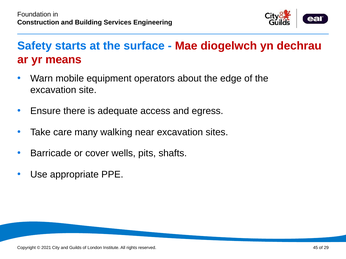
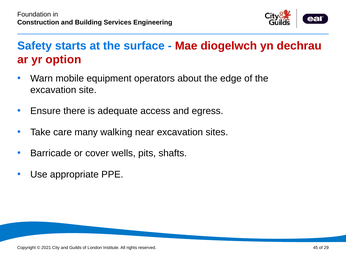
means: means -> option (63, 60)
